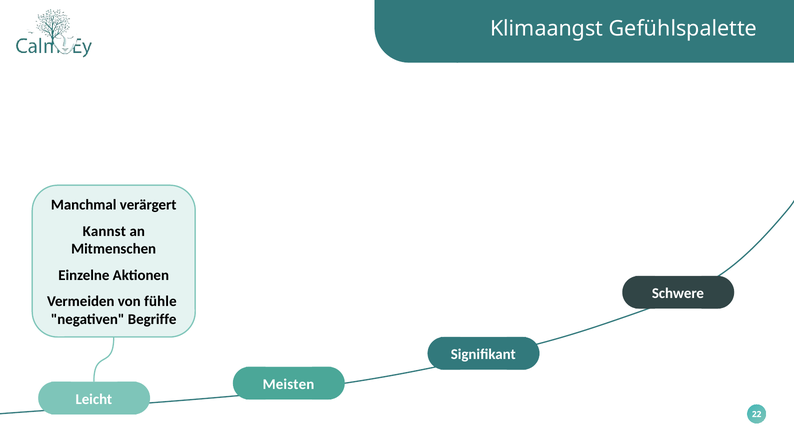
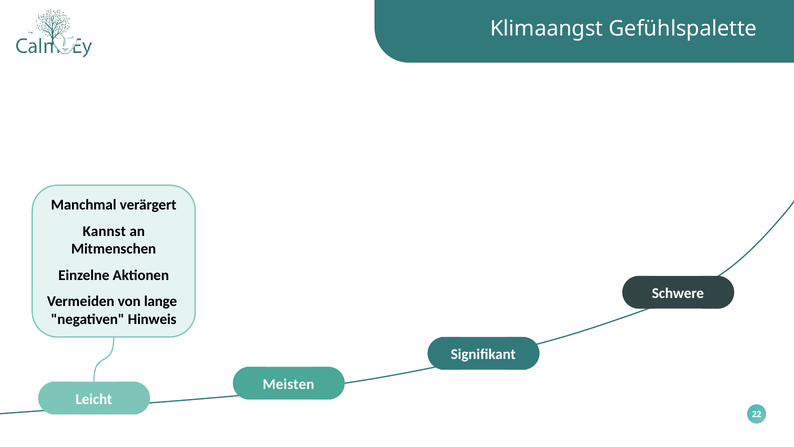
fühle: fühle -> lange (161, 301)
Begriffe: Begriffe -> Hinweis (152, 319)
